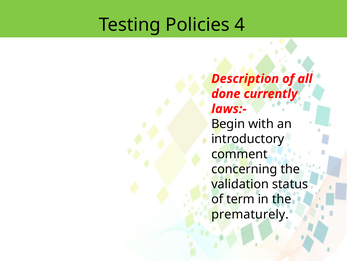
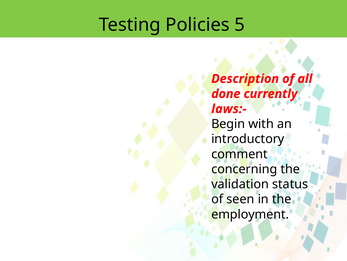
4: 4 -> 5 (240, 25)
term: term -> seen (240, 199)
prematurely: prematurely -> employment (250, 214)
